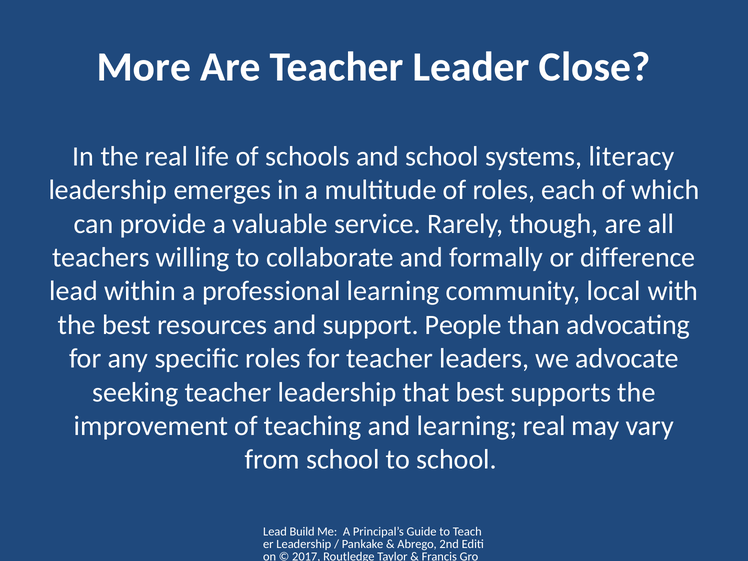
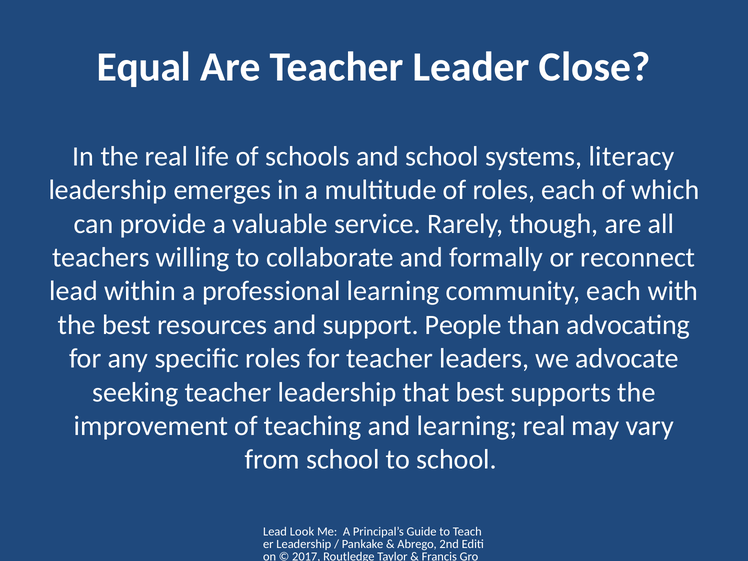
More: More -> Equal (144, 67)
difference: difference -> reconnect (638, 258)
community local: local -> each (614, 291)
Build: Build -> Look (302, 532)
